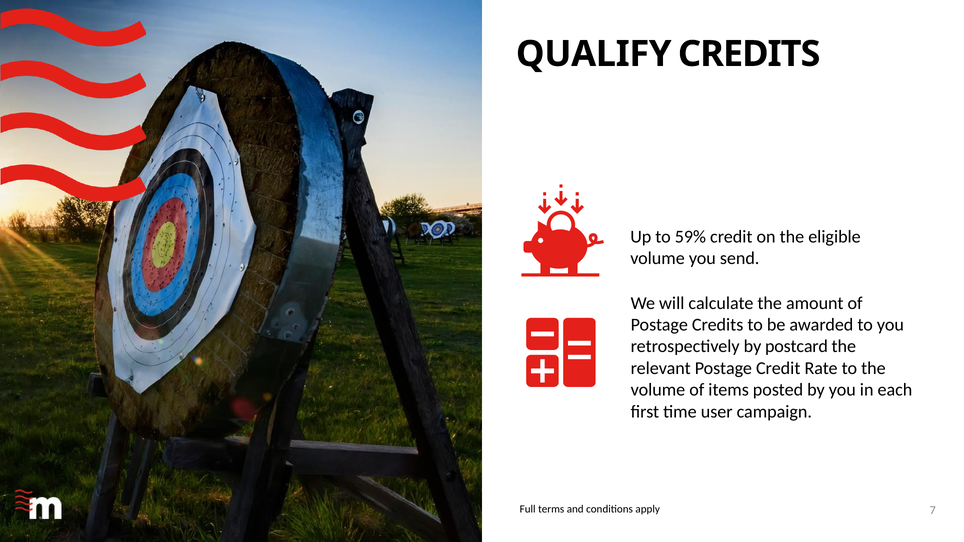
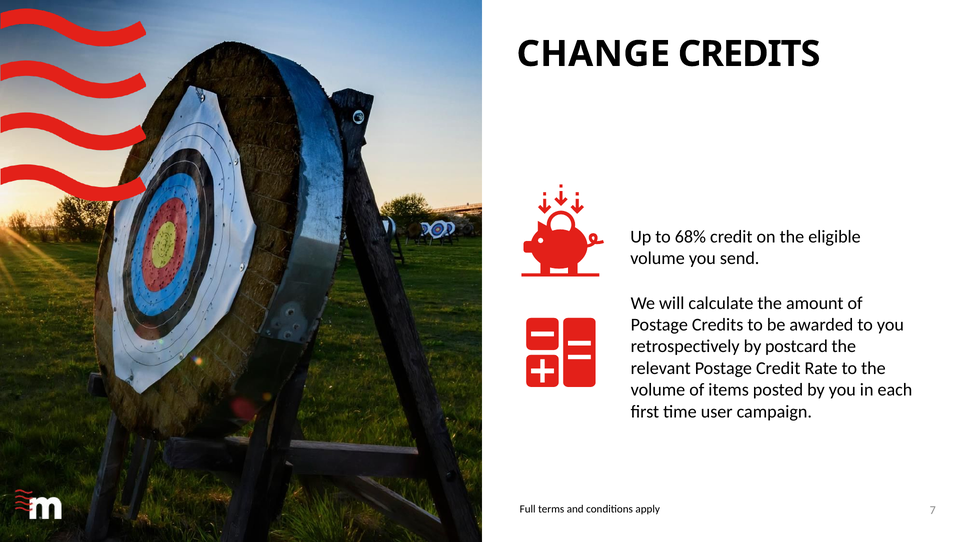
QUALIFY: QUALIFY -> CHANGE (593, 54)
59%: 59% -> 68% (690, 237)
